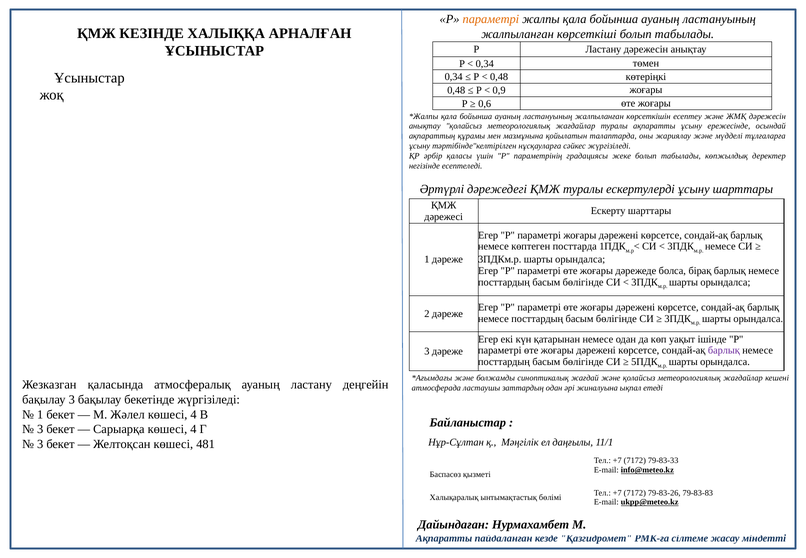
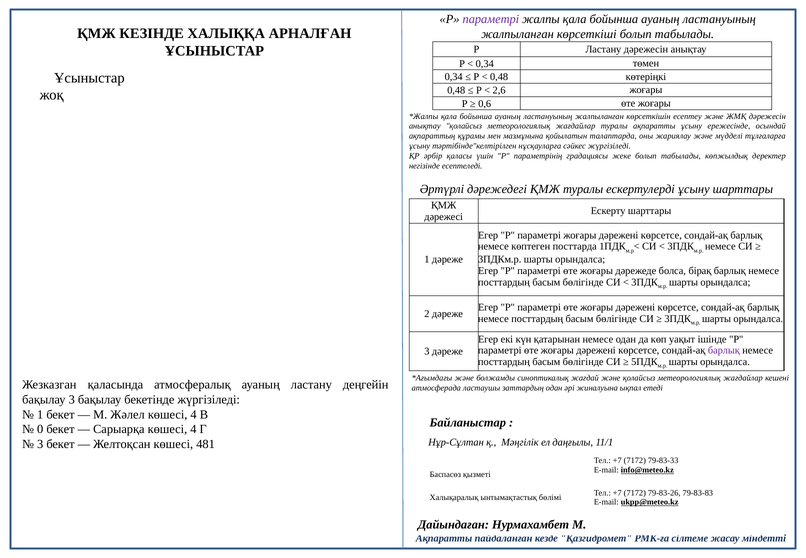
параметрі colour: orange -> purple (491, 19)
0,9: 0,9 -> 2,6 (499, 90)
3: 3 -> 0 (40, 429)
